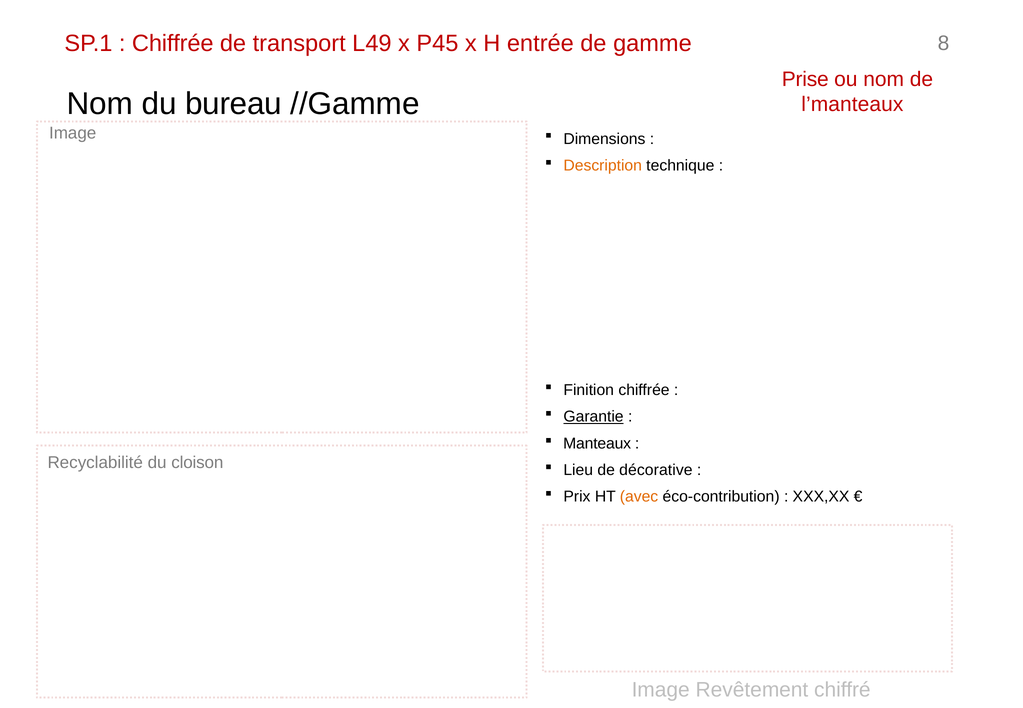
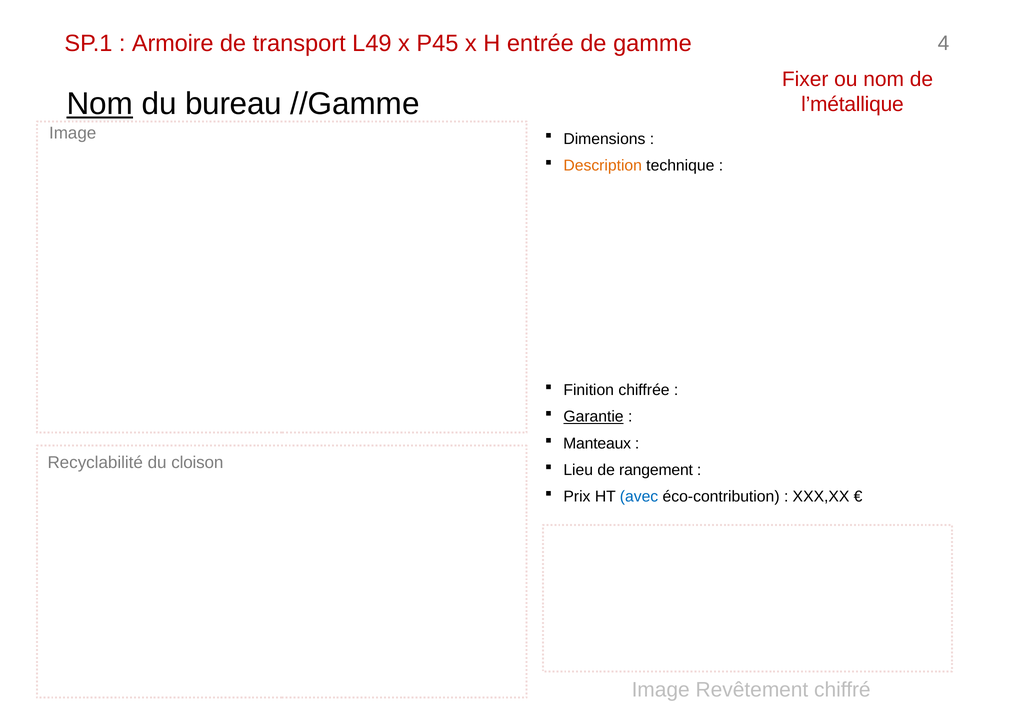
Chiffrée: Chiffrée -> Armoire (173, 43)
8: 8 -> 4 (943, 43)
Prise: Prise -> Fixer (805, 79)
Nom underline: none -> present (100, 104)
l’manteaux: l’manteaux -> l’métallique (852, 105)
décorative: décorative -> rangement (656, 470)
avec colour: orange -> blue (639, 497)
